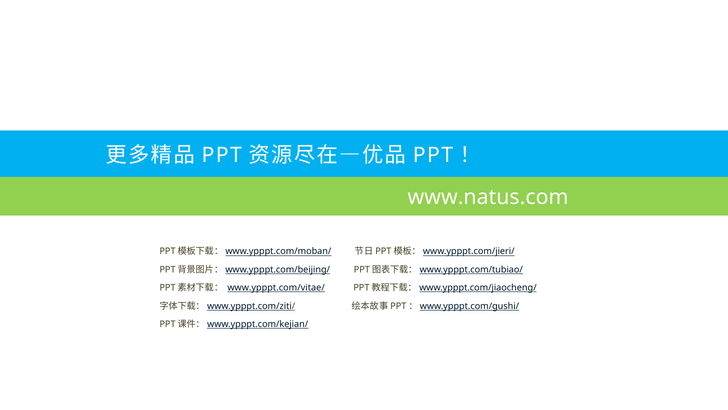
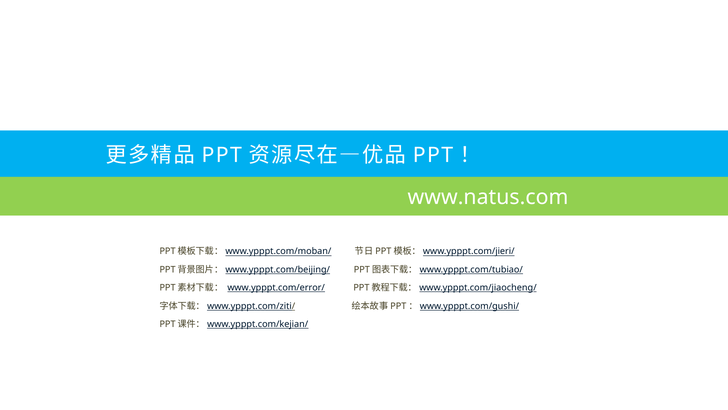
www.ypppt.com/vitae/: www.ypppt.com/vitae/ -> www.ypppt.com/error/ (276, 287)
